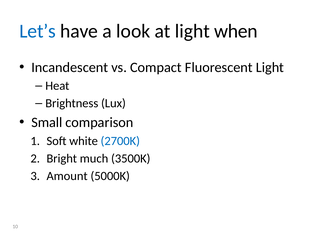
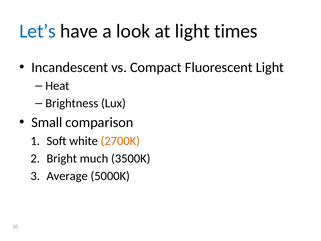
when: when -> times (236, 31)
2700K colour: blue -> orange (120, 141)
Amount: Amount -> Average (67, 176)
